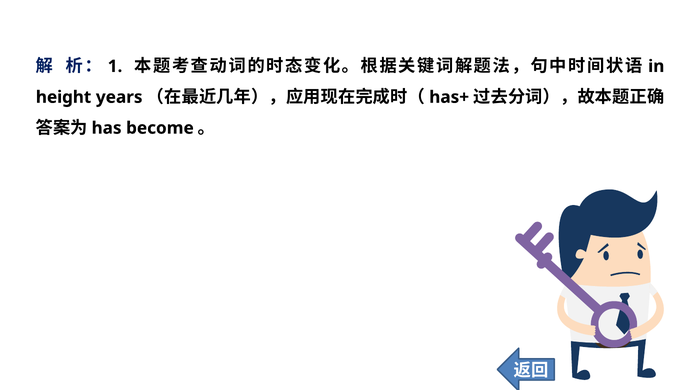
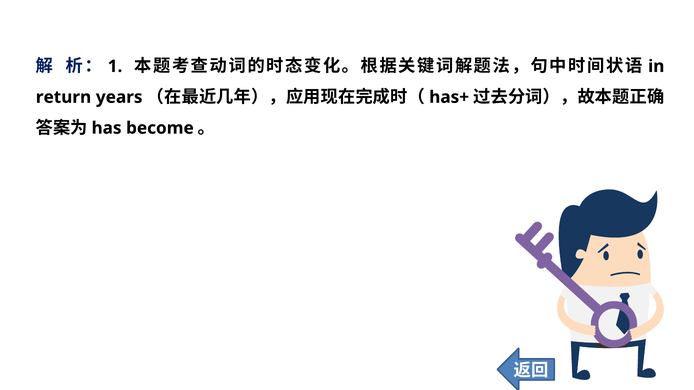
height: height -> return (64, 97)
